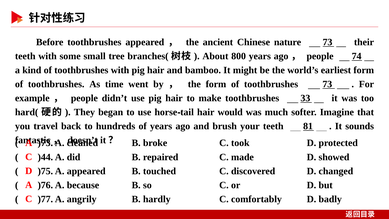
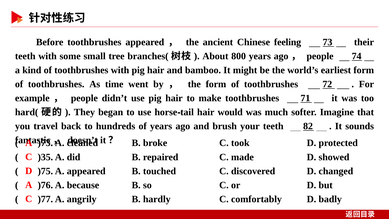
nature: nature -> feeling (288, 42)
toothbrushes 73: 73 -> 72 (327, 84)
33: 33 -> 71 (305, 98)
81: 81 -> 82 (308, 126)
)44: )44 -> )35 (45, 157)
